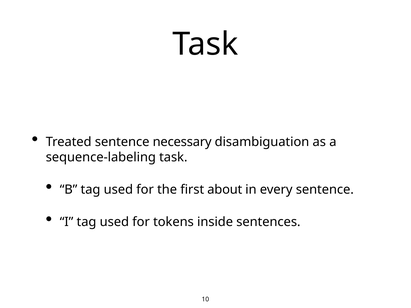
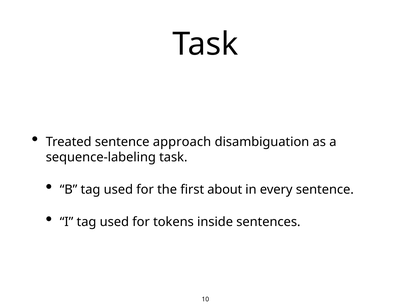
necessary: necessary -> approach (182, 142)
